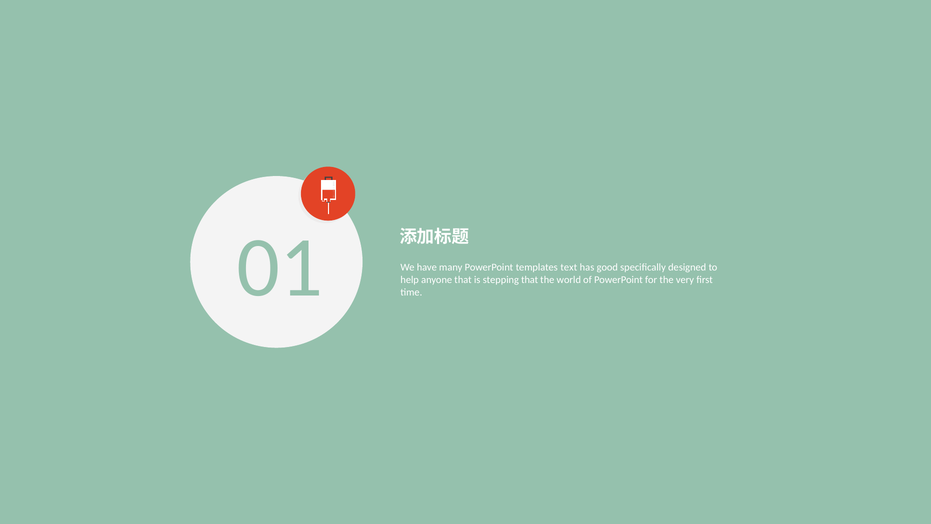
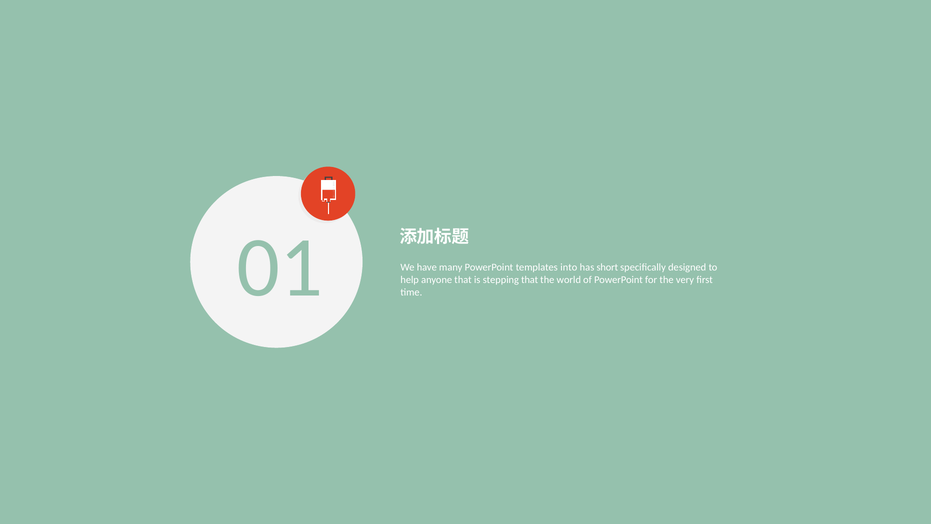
text: text -> into (569, 267)
good: good -> short (607, 267)
